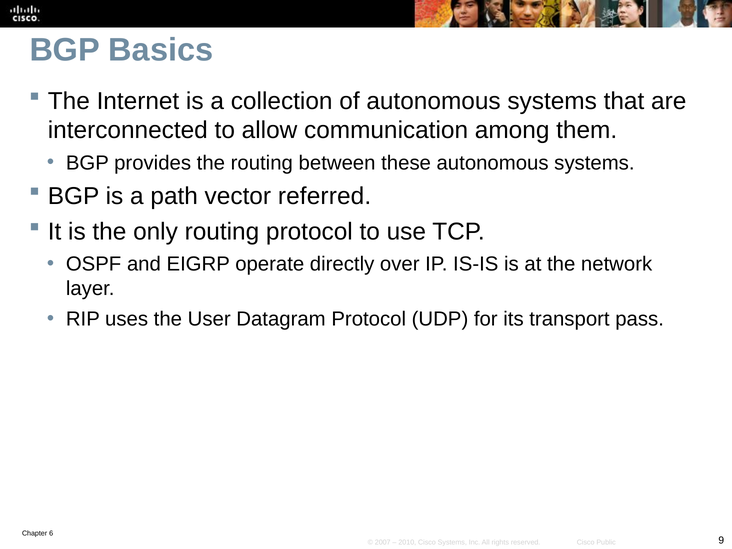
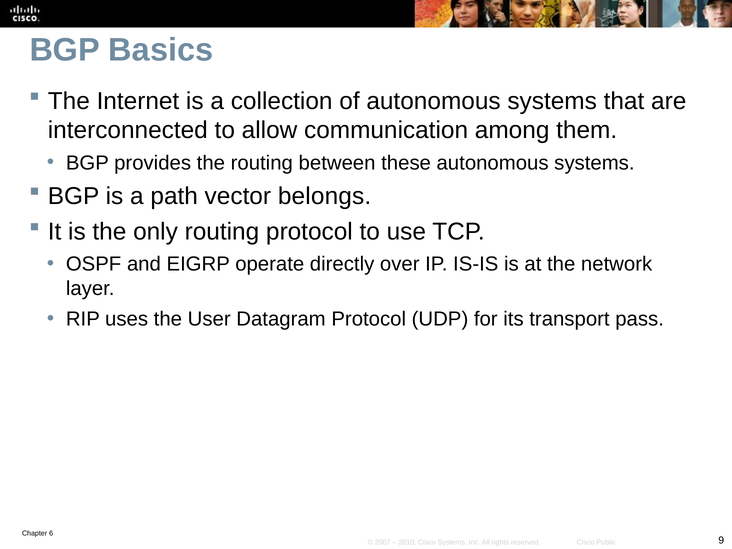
referred: referred -> belongs (325, 196)
